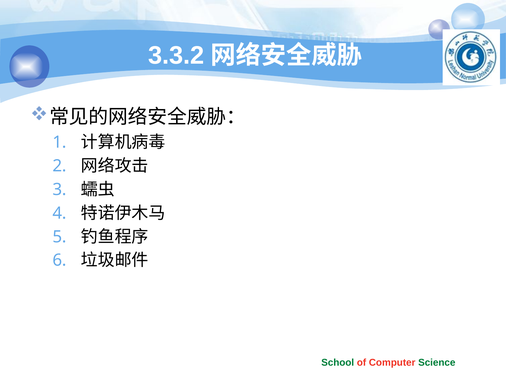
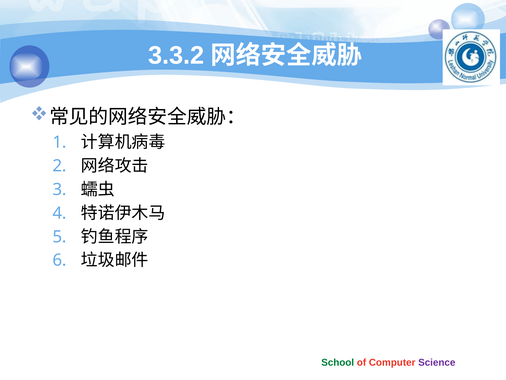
Science colour: green -> purple (437, 362)
